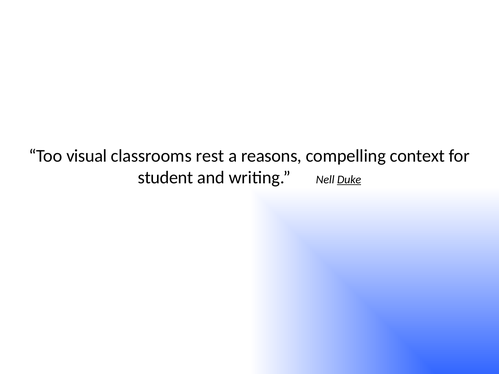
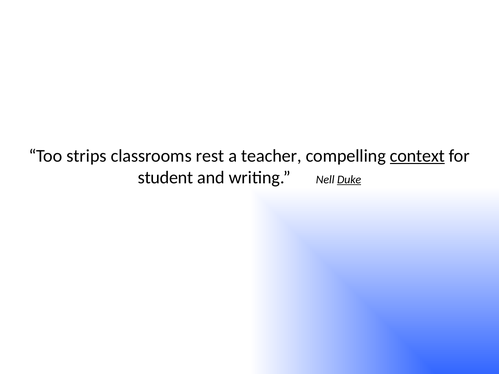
visual: visual -> strips (87, 156)
reasons: reasons -> teacher (271, 156)
context underline: none -> present (417, 156)
